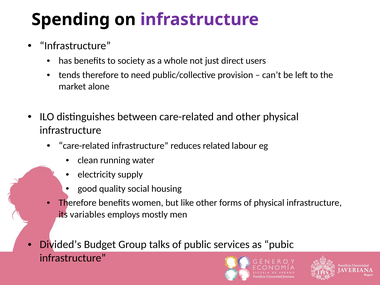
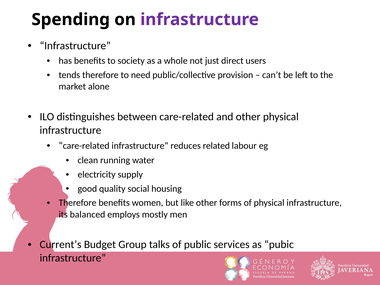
variables: variables -> balanced (88, 214)
Divided’s: Divided’s -> Current’s (61, 244)
